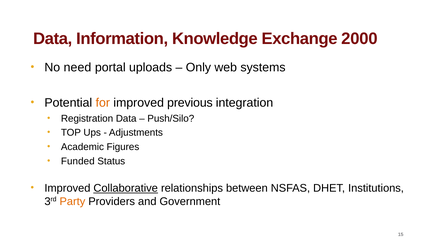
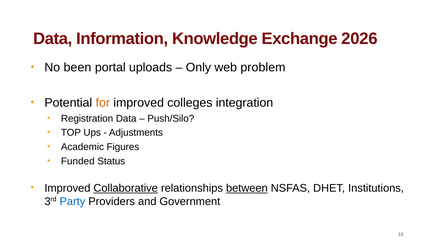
2000: 2000 -> 2026 (359, 39)
need: need -> been (77, 67)
systems: systems -> problem (263, 67)
previous: previous -> colleges (190, 103)
between underline: none -> present (247, 188)
Party colour: orange -> blue (72, 201)
